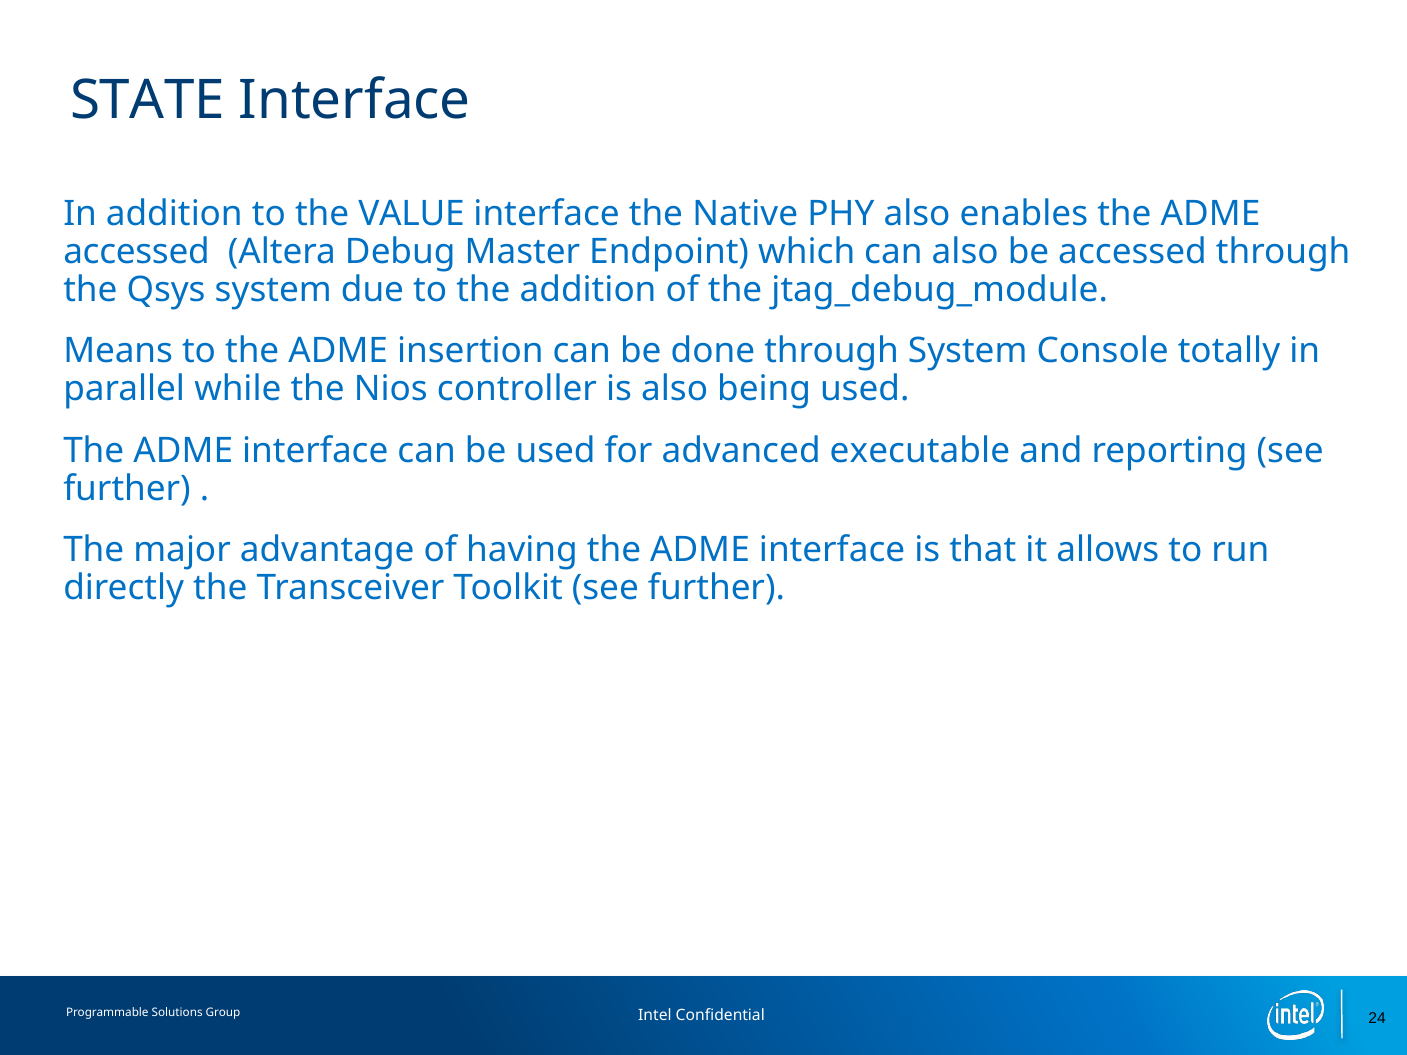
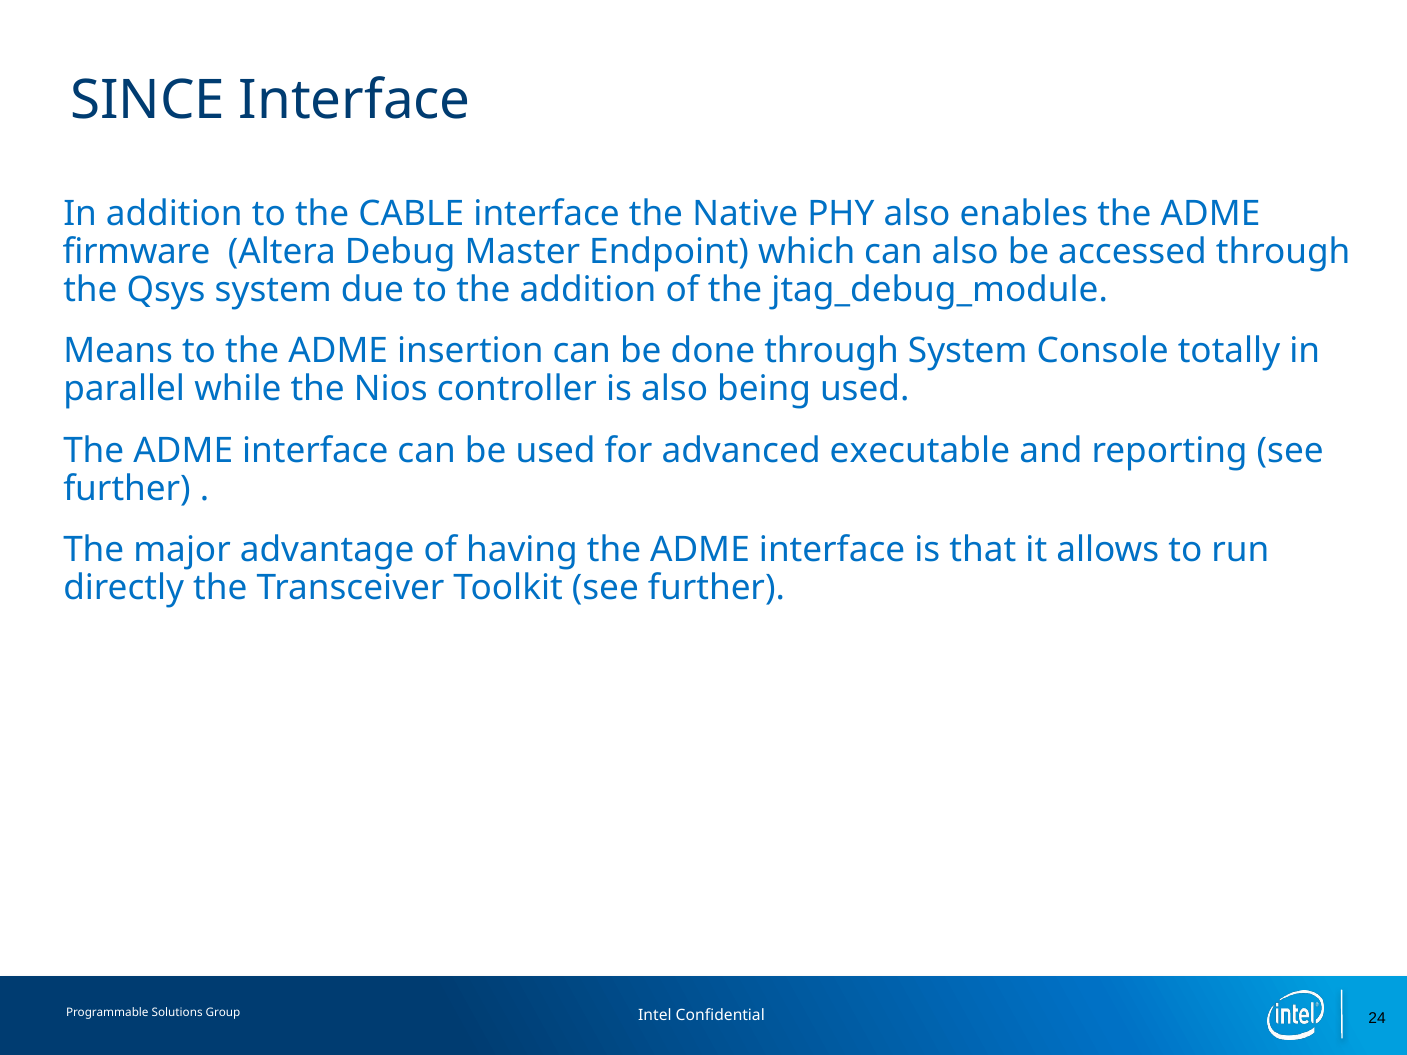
STATE: STATE -> SINCE (148, 100)
VALUE: VALUE -> CABLE (411, 214)
accessed: accessed -> firmware (137, 252)
